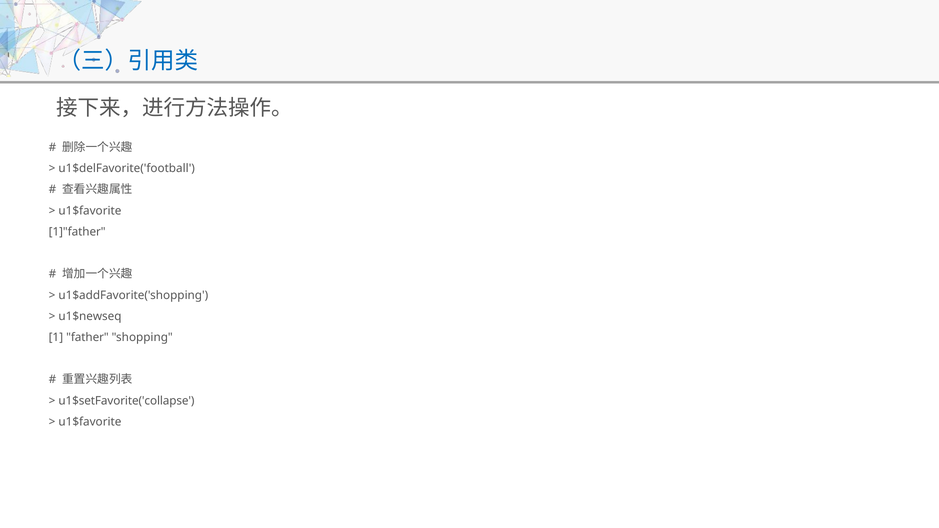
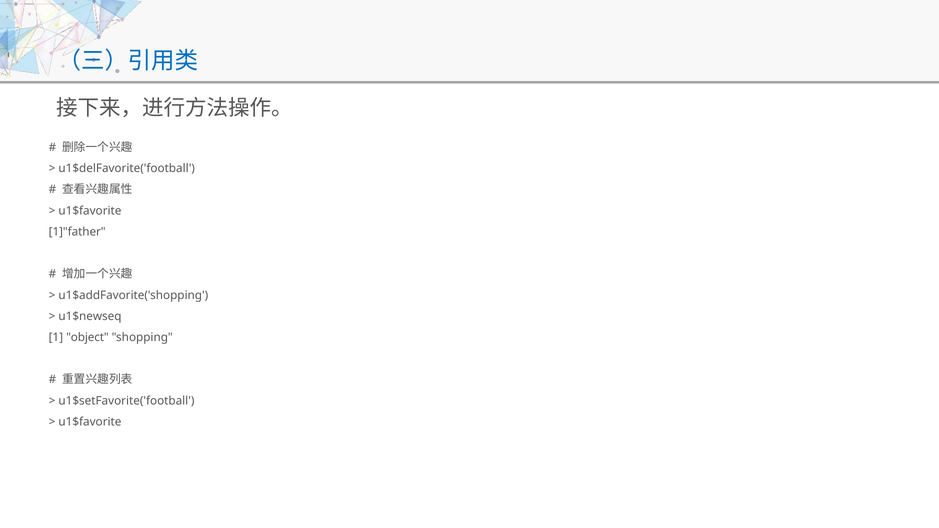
father: father -> object (87, 337)
u1$setFavorite('collapse: u1$setFavorite('collapse -> u1$setFavorite('football (126, 401)
